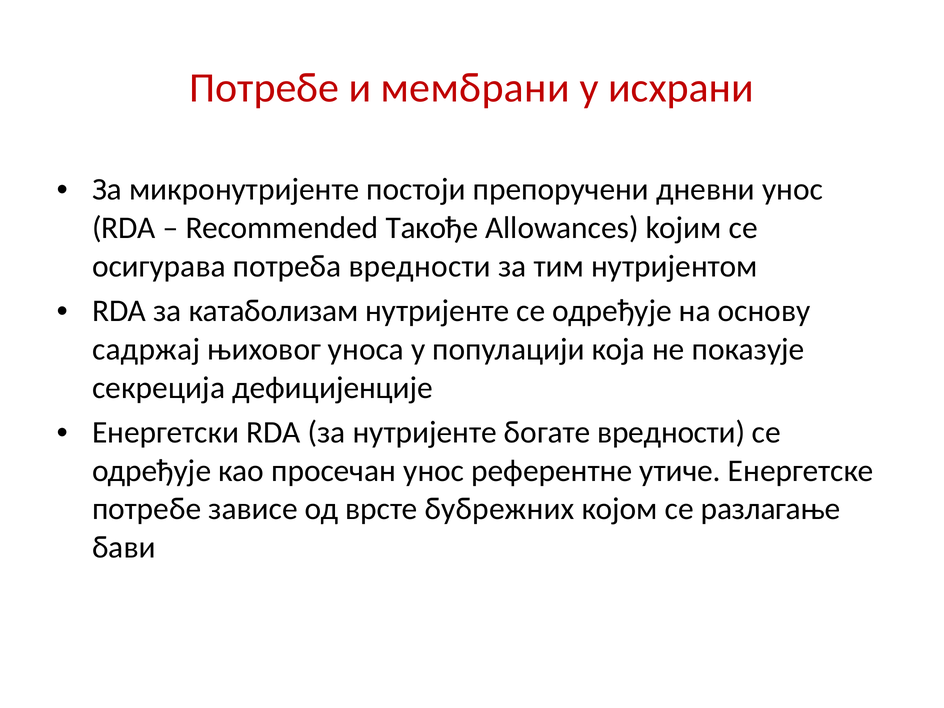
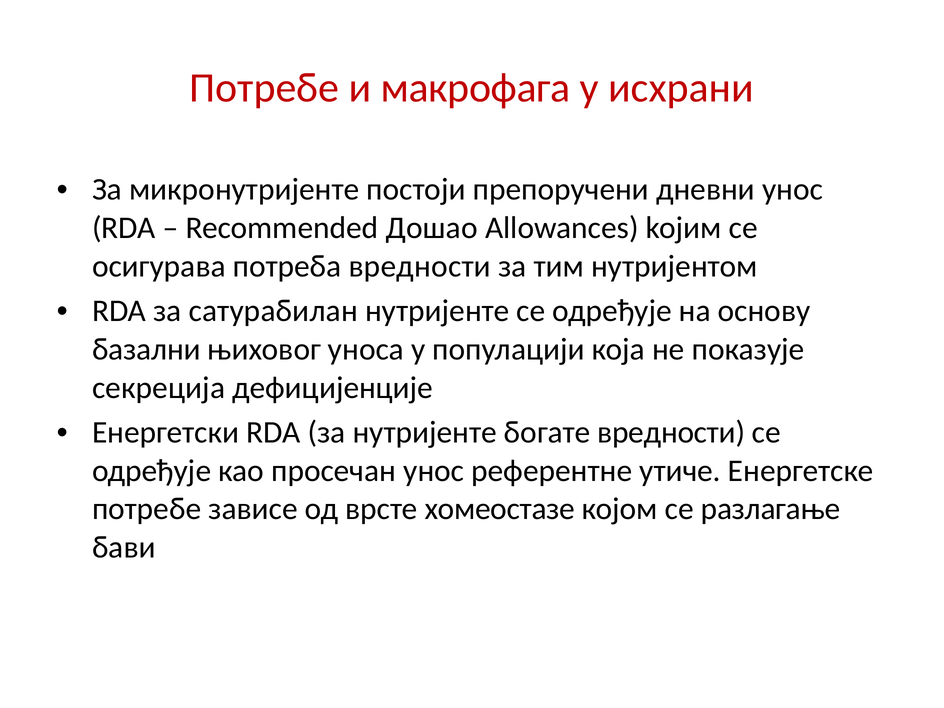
мембрани: мембрани -> макрофага (476, 88)
Такође: Такође -> Дошао (432, 228)
катаболизам: катаболизам -> сатурабилан (273, 311)
садржај: садржај -> базални (146, 349)
бубрежних: бубрежних -> хомеостазе (500, 509)
